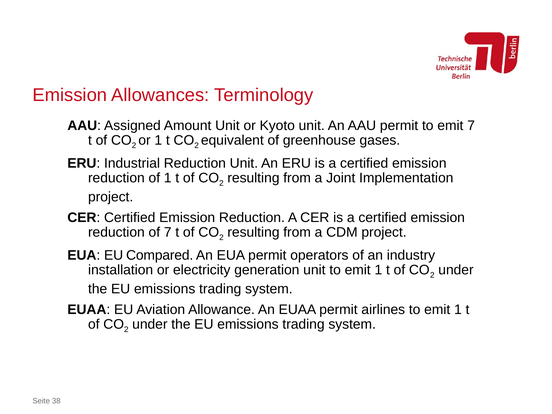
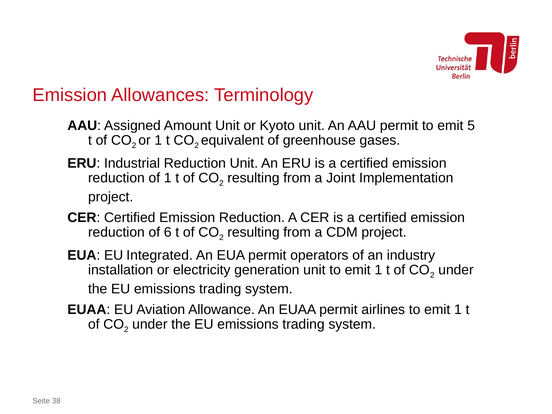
emit 7: 7 -> 5 (471, 126)
of 7: 7 -> 6 (168, 232)
Compared: Compared -> Integrated (160, 255)
